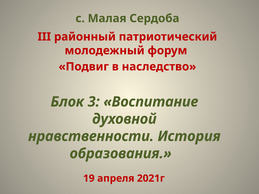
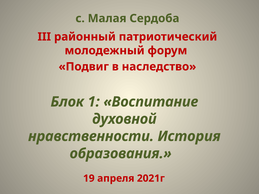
3: 3 -> 1 (94, 102)
